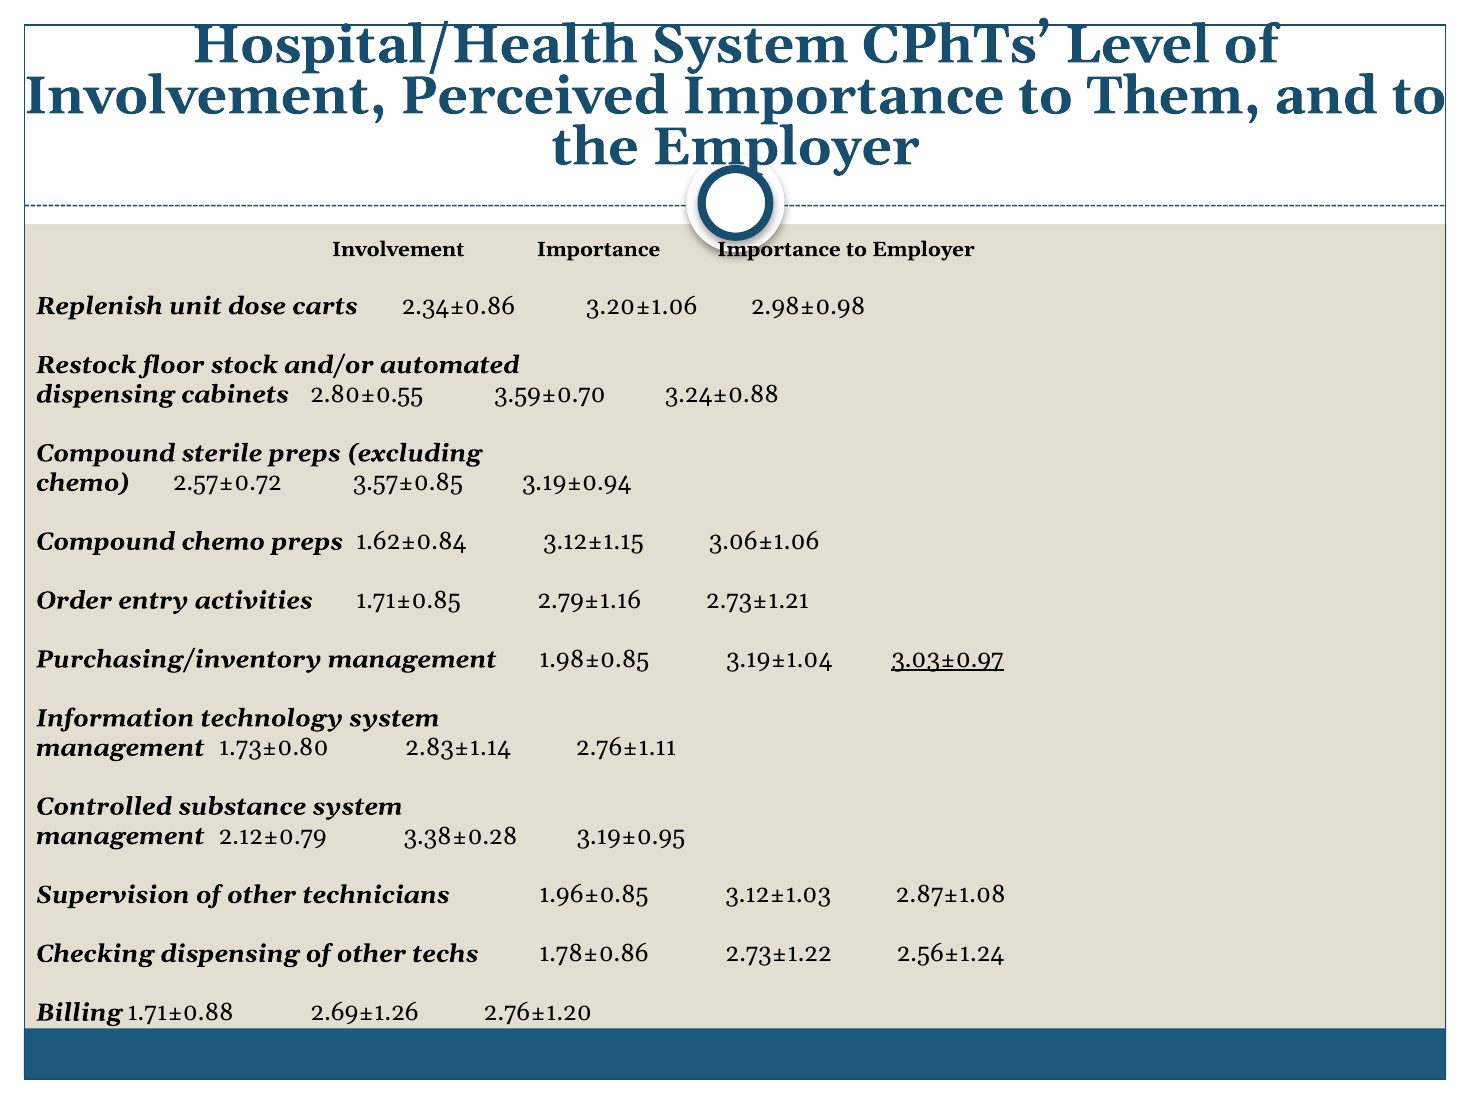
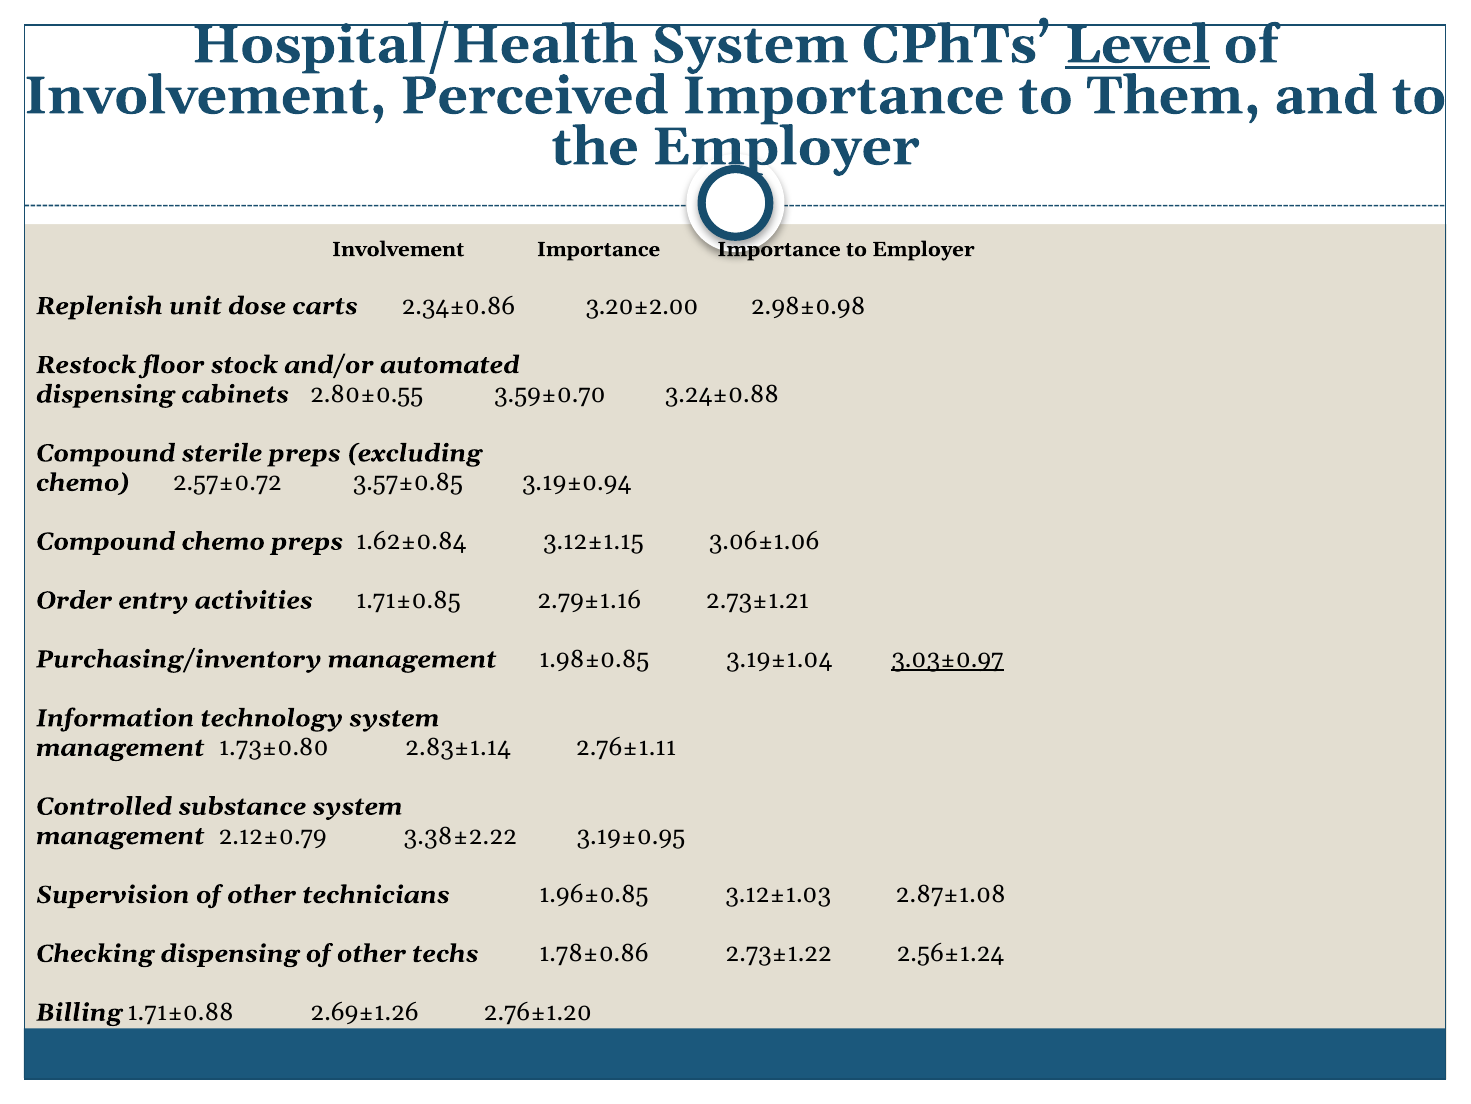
Level underline: none -> present (1138, 45)
3.20±1.06: 3.20±1.06 -> 3.20±2.00 (642, 306)
3.38±0.28: 3.38±0.28 -> 3.38±2.22 (460, 835)
